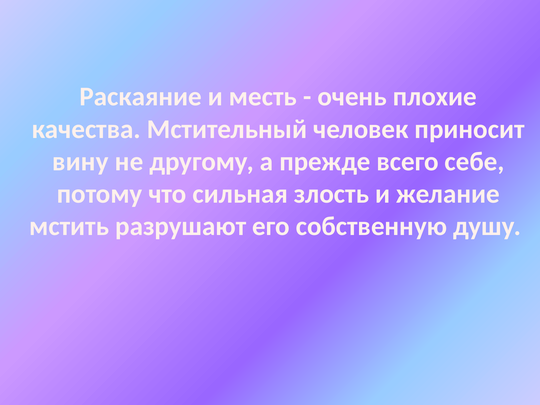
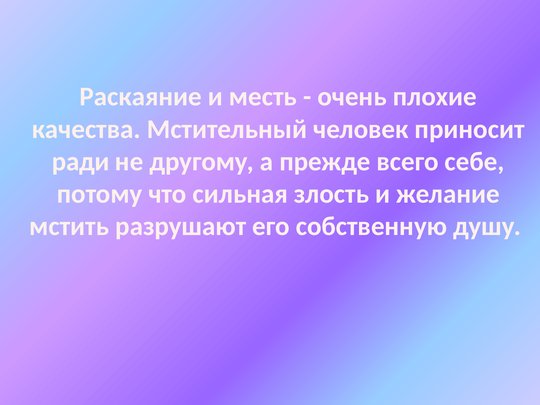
вину: вину -> ради (81, 162)
